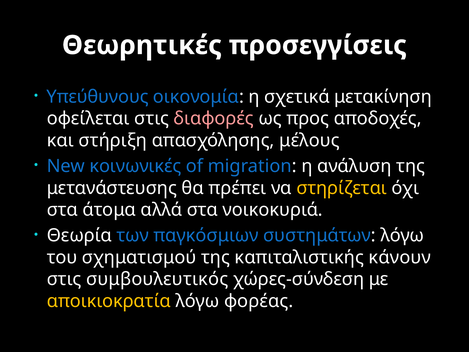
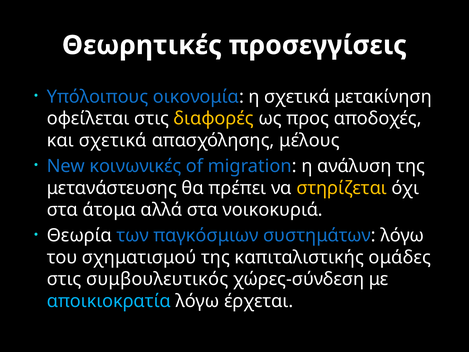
Υπεύθυνους: Υπεύθυνους -> Υπόλοιπους (98, 97)
διαφορές colour: pink -> yellow (214, 119)
και στήριξη: στήριξη -> σχετικά (113, 140)
κάνουν: κάνουν -> ομάδες (400, 257)
αποικιοκρατία colour: yellow -> light blue (109, 301)
φορέας: φορέας -> έρχεται (259, 301)
